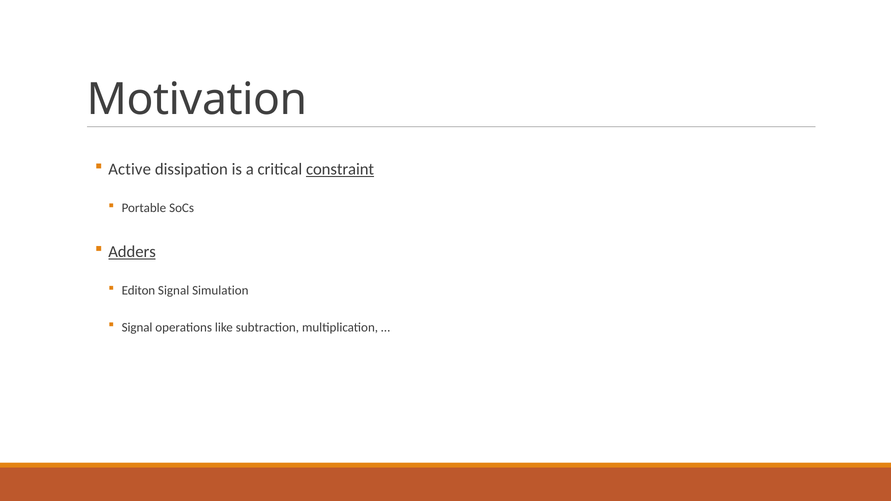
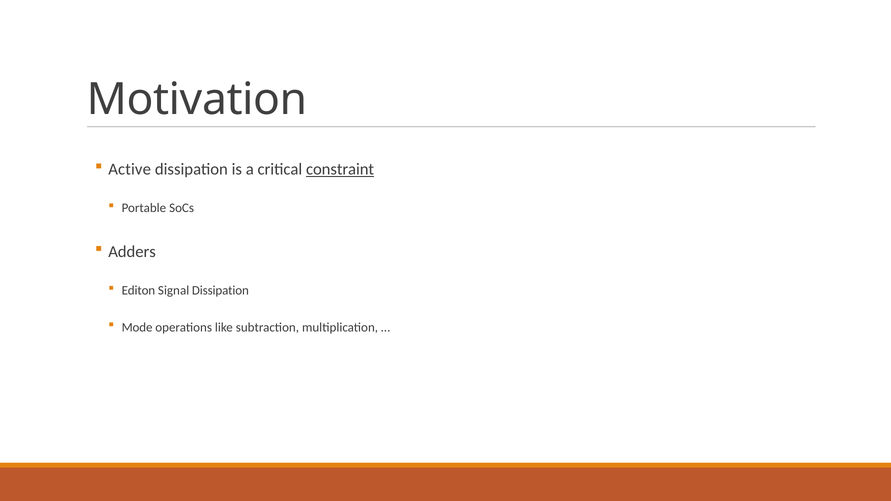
Adders underline: present -> none (132, 252)
Signal Simulation: Simulation -> Dissipation (220, 291)
Signal: Signal -> Mode (137, 327)
